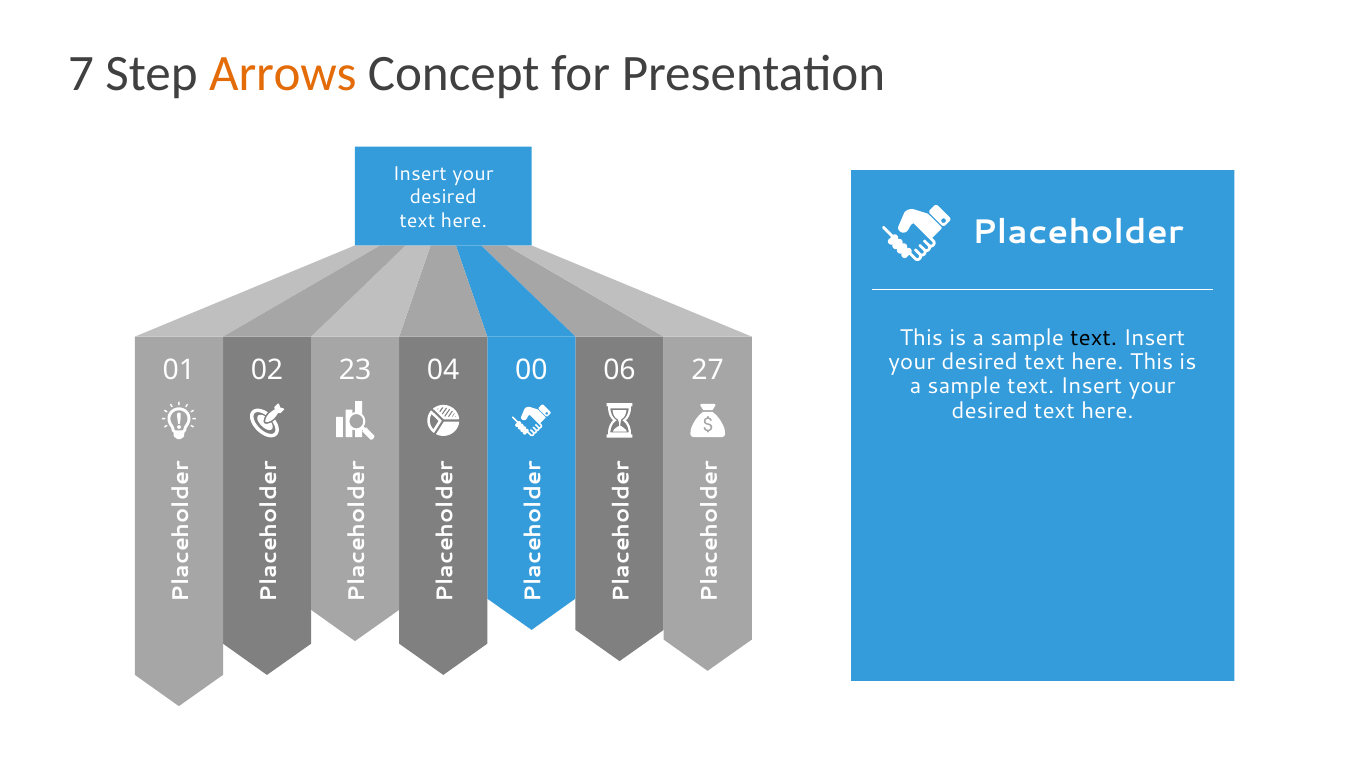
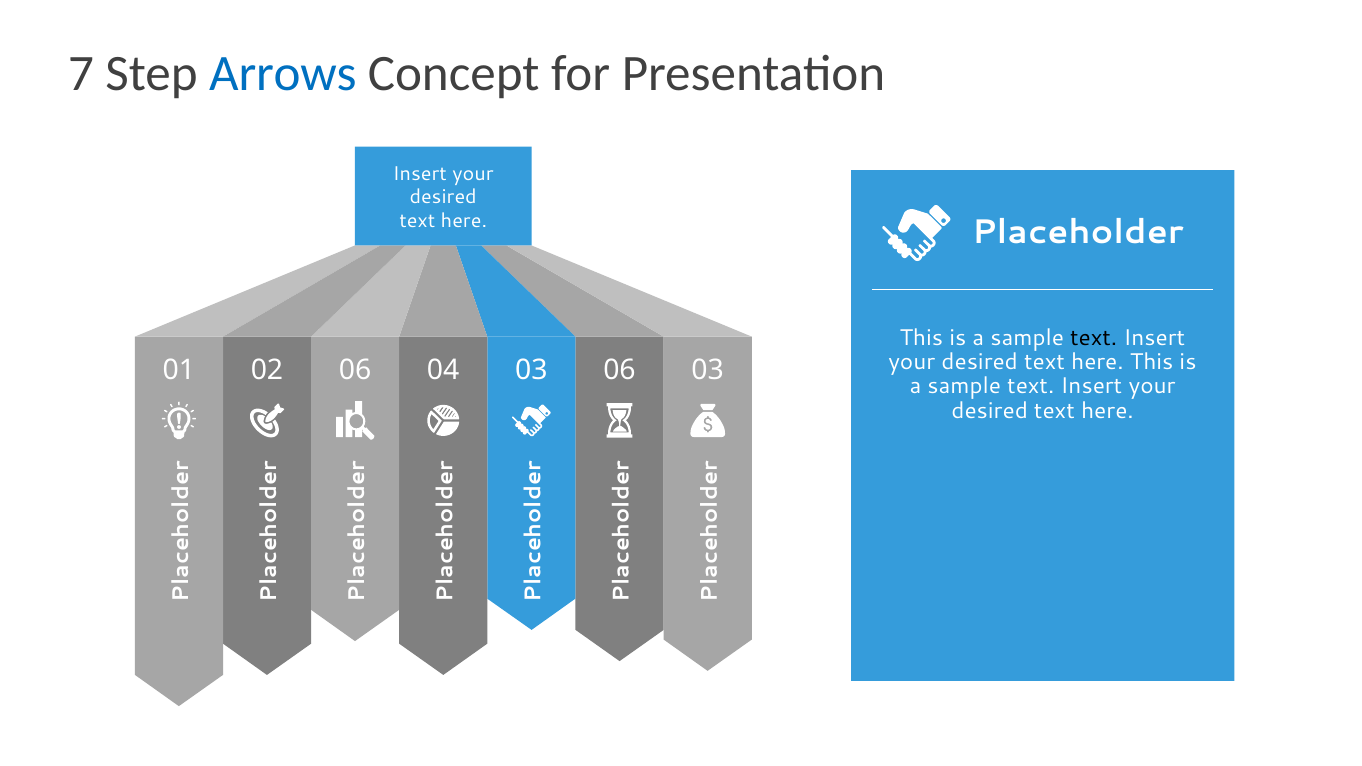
Arrows colour: orange -> blue (283, 74)
02 23: 23 -> 06 (355, 370)
04 00: 00 -> 03 (531, 370)
06 27: 27 -> 03 (708, 370)
